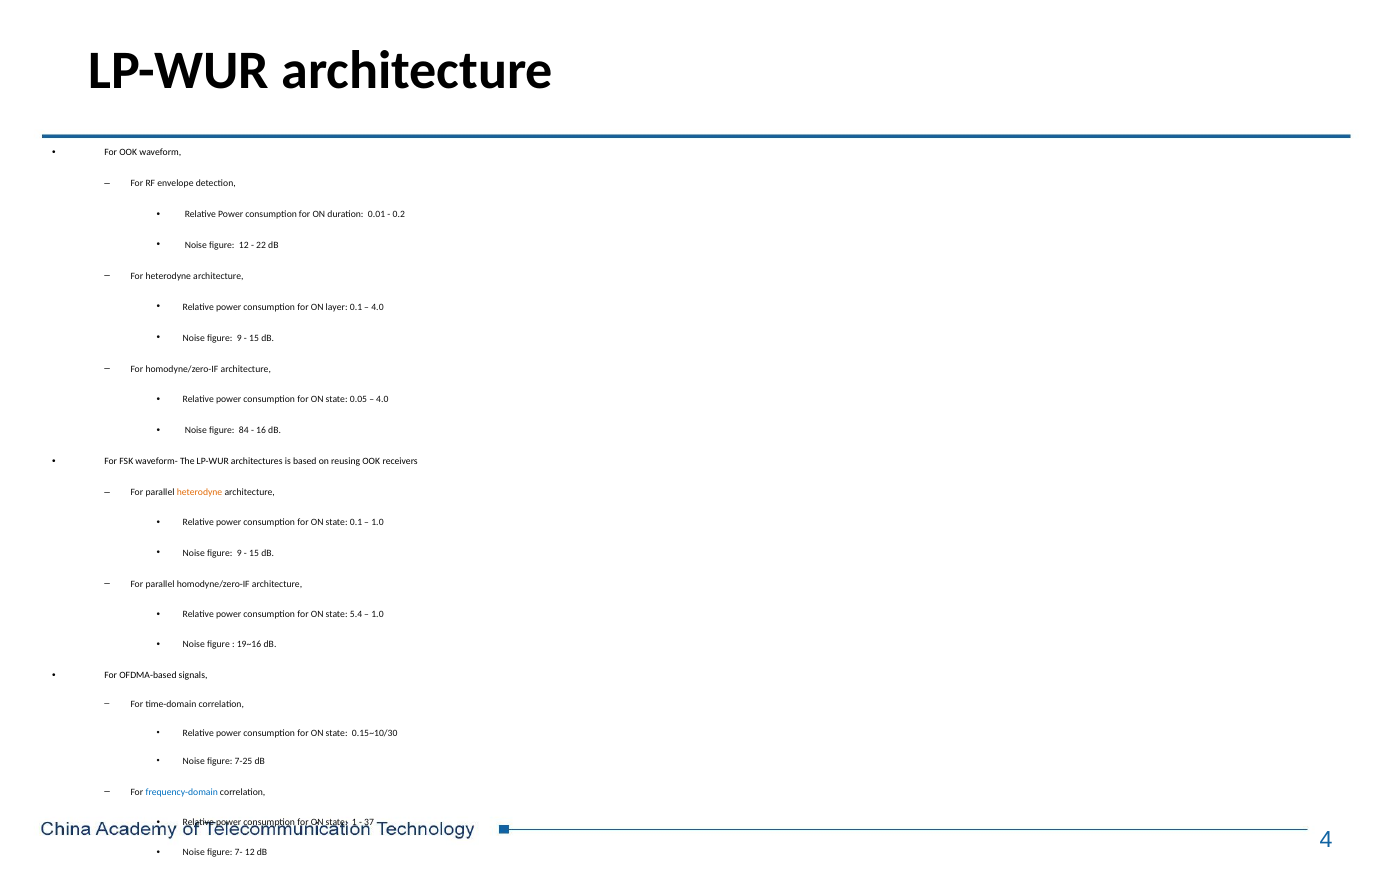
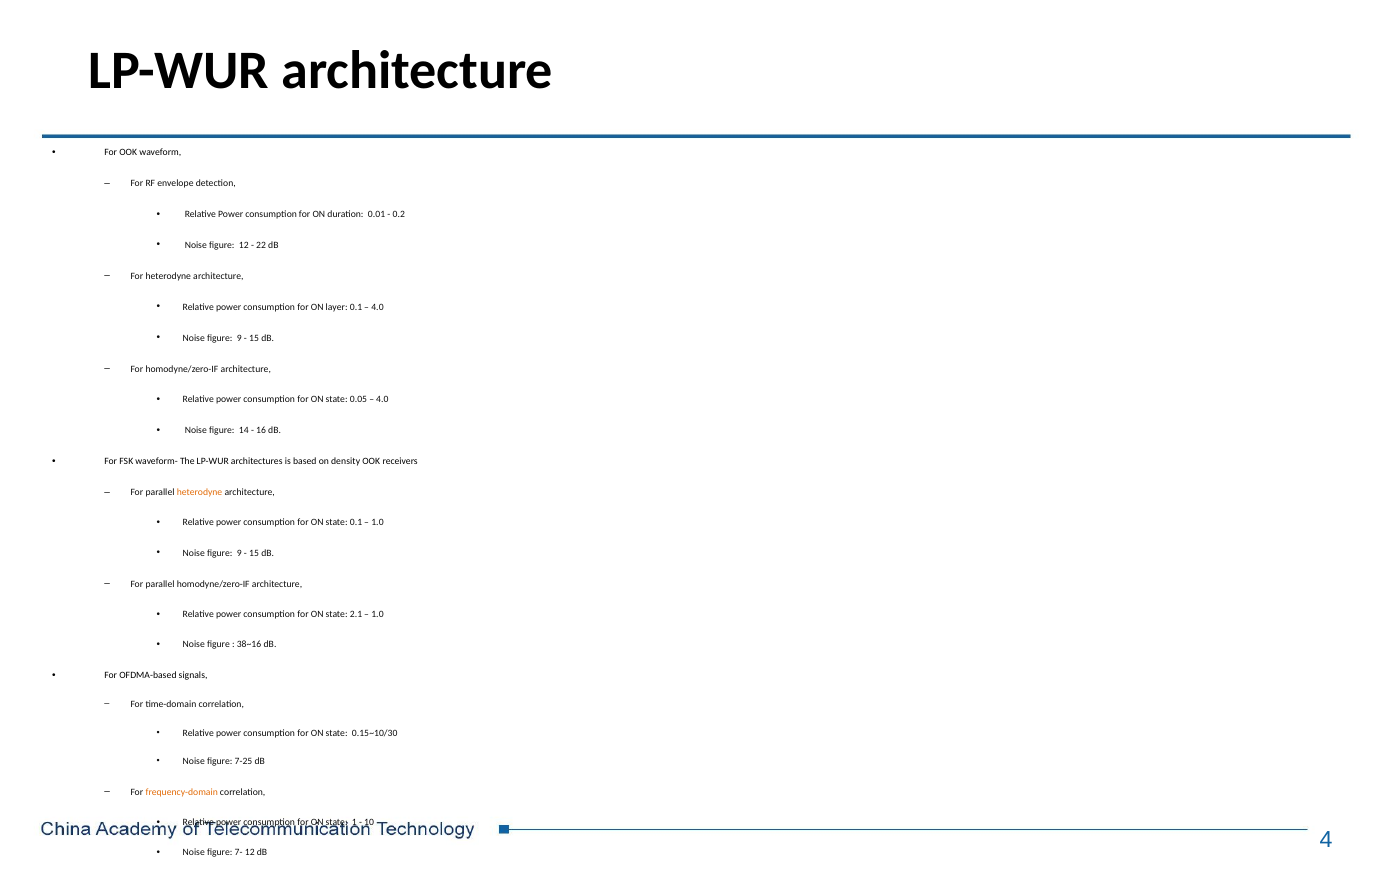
84: 84 -> 14 (244, 431)
reusing: reusing -> density (346, 462)
5.4: 5.4 -> 2.1 (356, 614)
19~16: 19~16 -> 38~16 (249, 645)
frequency-domain colour: blue -> orange (182, 792)
37: 37 -> 10 (369, 822)
